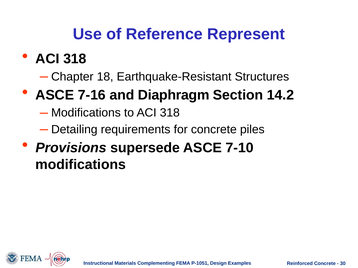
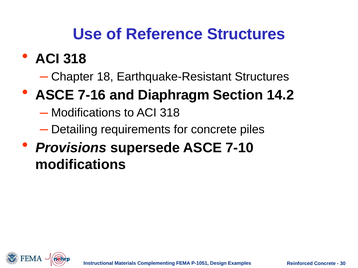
Reference Represent: Represent -> Structures (246, 34)
